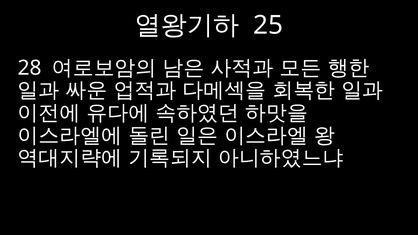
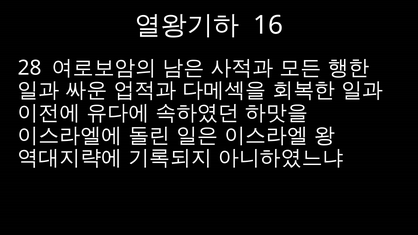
25: 25 -> 16 (268, 25)
